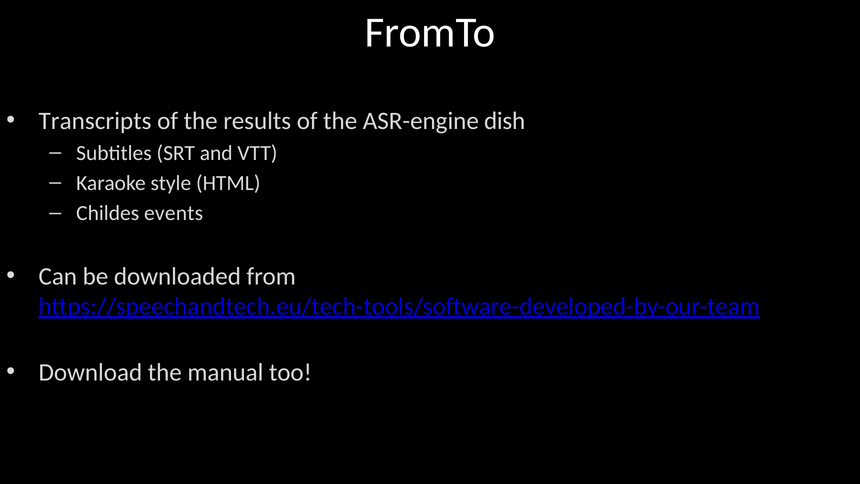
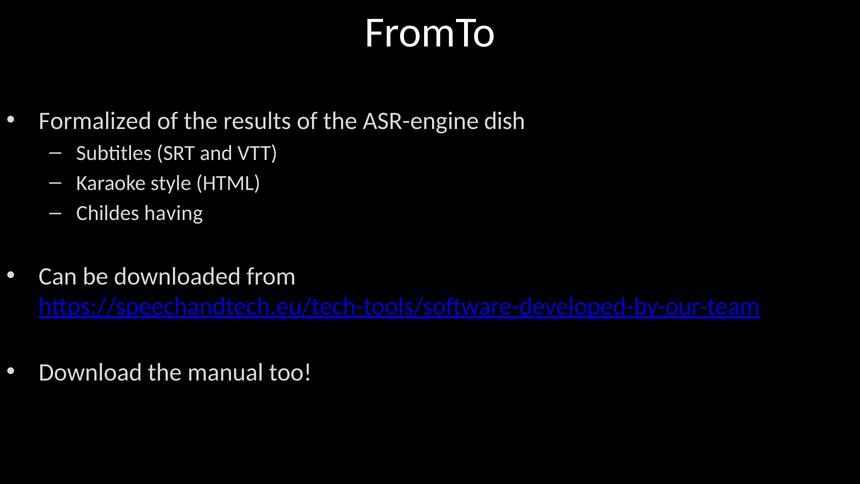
Transcripts: Transcripts -> Formalized (95, 121)
events: events -> having (174, 213)
